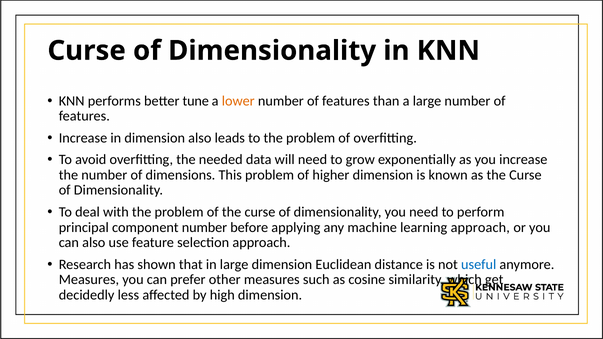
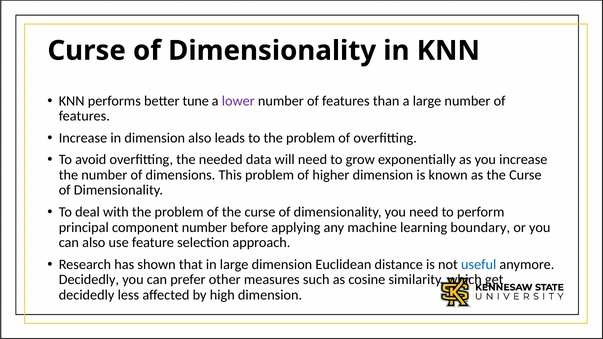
lower colour: orange -> purple (238, 101)
learning approach: approach -> boundary (480, 227)
Measures: Measures -> Decidedly (89, 280)
